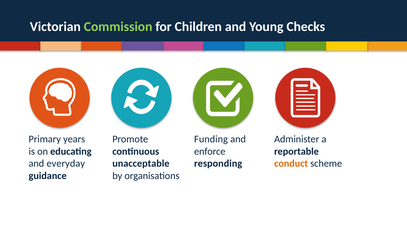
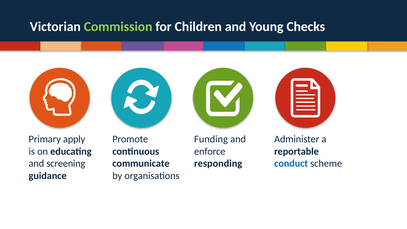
years: years -> apply (74, 139)
everyday: everyday -> screening (66, 164)
unacceptable: unacceptable -> communicate (141, 163)
conduct colour: orange -> blue (291, 163)
